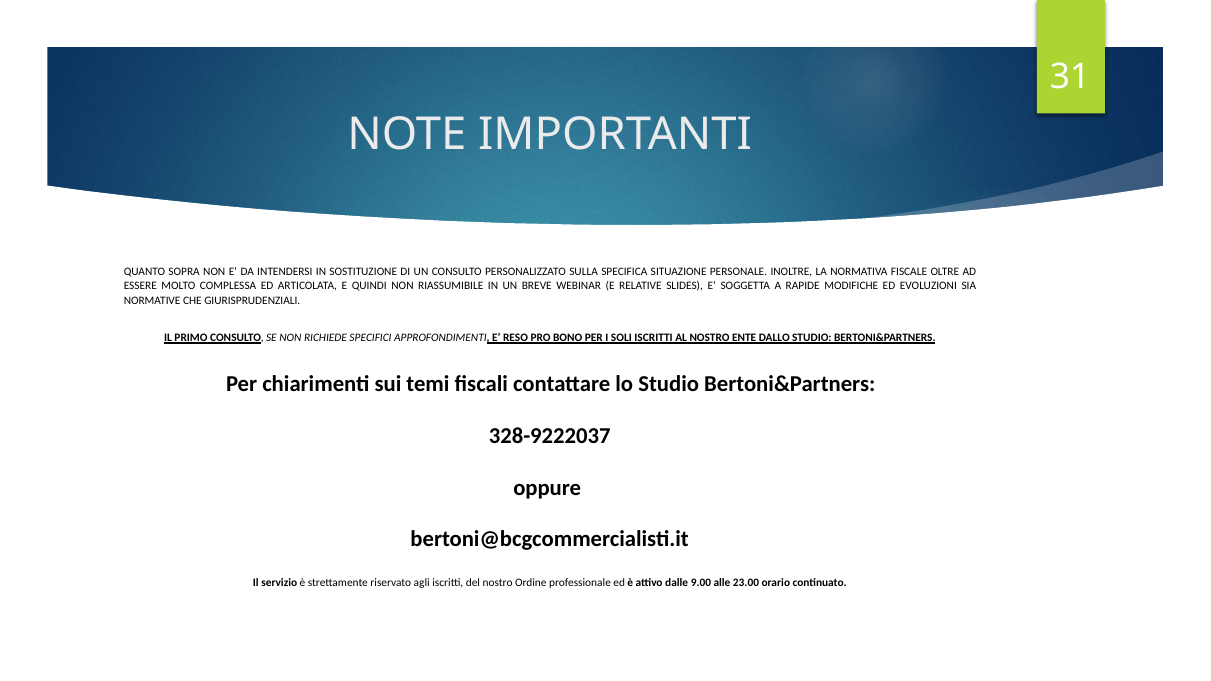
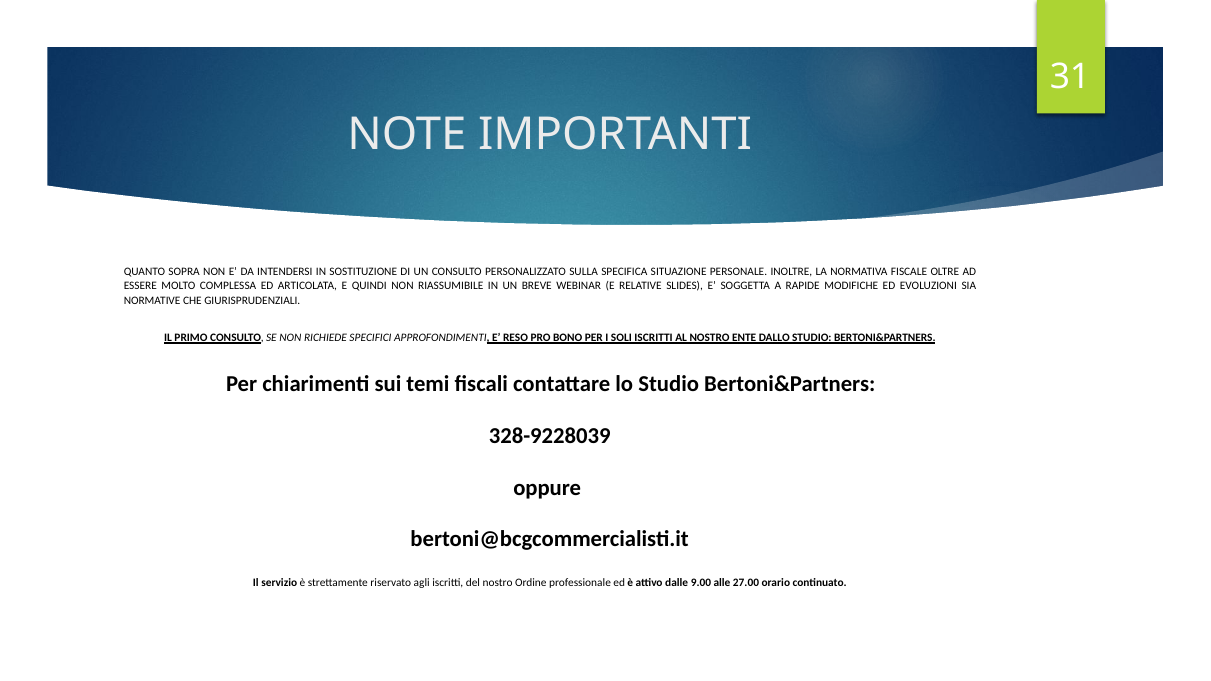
328-9222037: 328-9222037 -> 328-9228039 (550, 436)
23.00: 23.00 -> 27.00 (746, 583)
